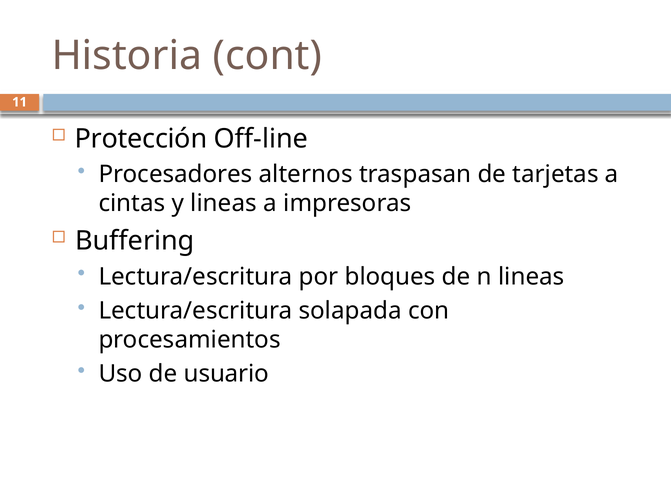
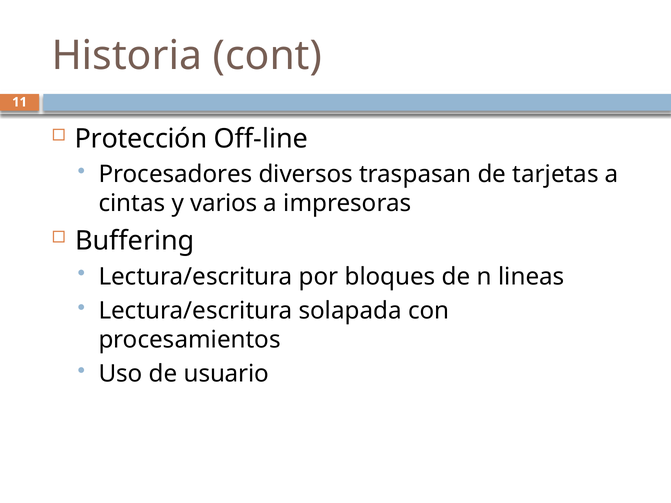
alternos: alternos -> diversos (306, 175)
y lineas: lineas -> varios (224, 204)
